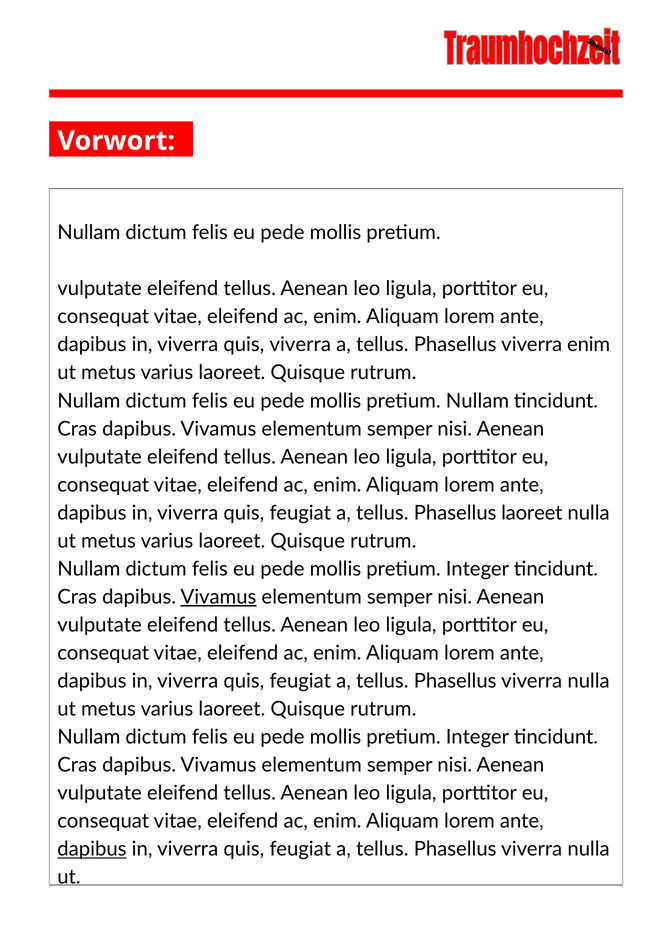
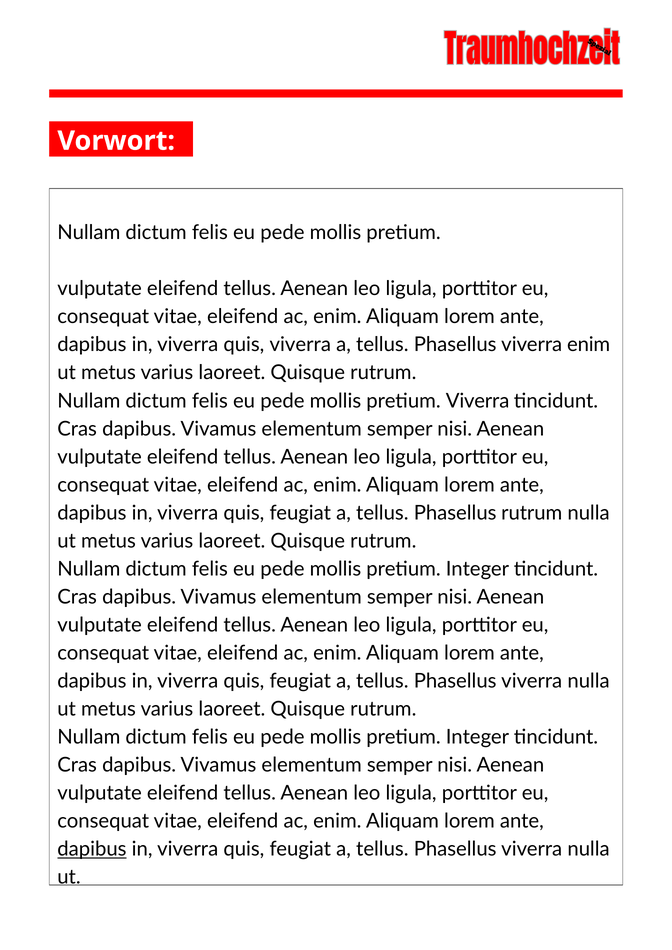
pretium Nullam: Nullam -> Viverra (478, 401)
Phasellus laoreet: laoreet -> rutrum (532, 513)
Vivamus underline: present -> none (218, 597)
